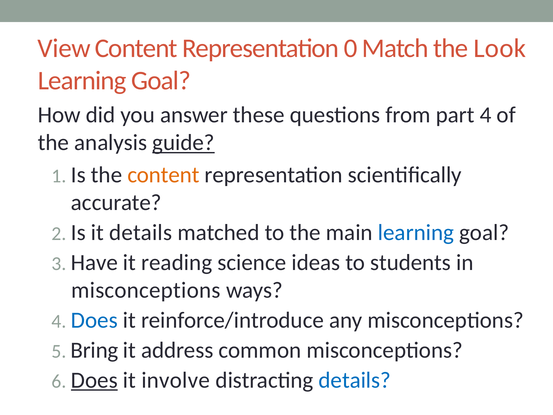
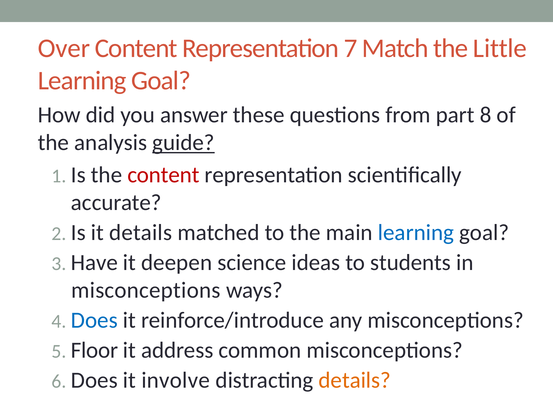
View: View -> Over (64, 48)
0: 0 -> 7 (350, 48)
Look: Look -> Little (500, 48)
part 4: 4 -> 8 (486, 115)
content colour: orange -> red (163, 175)
reading: reading -> deepen (177, 262)
Bring: Bring -> Floor (94, 350)
Does underline: present -> none (94, 380)
details colour: blue -> orange (355, 380)
